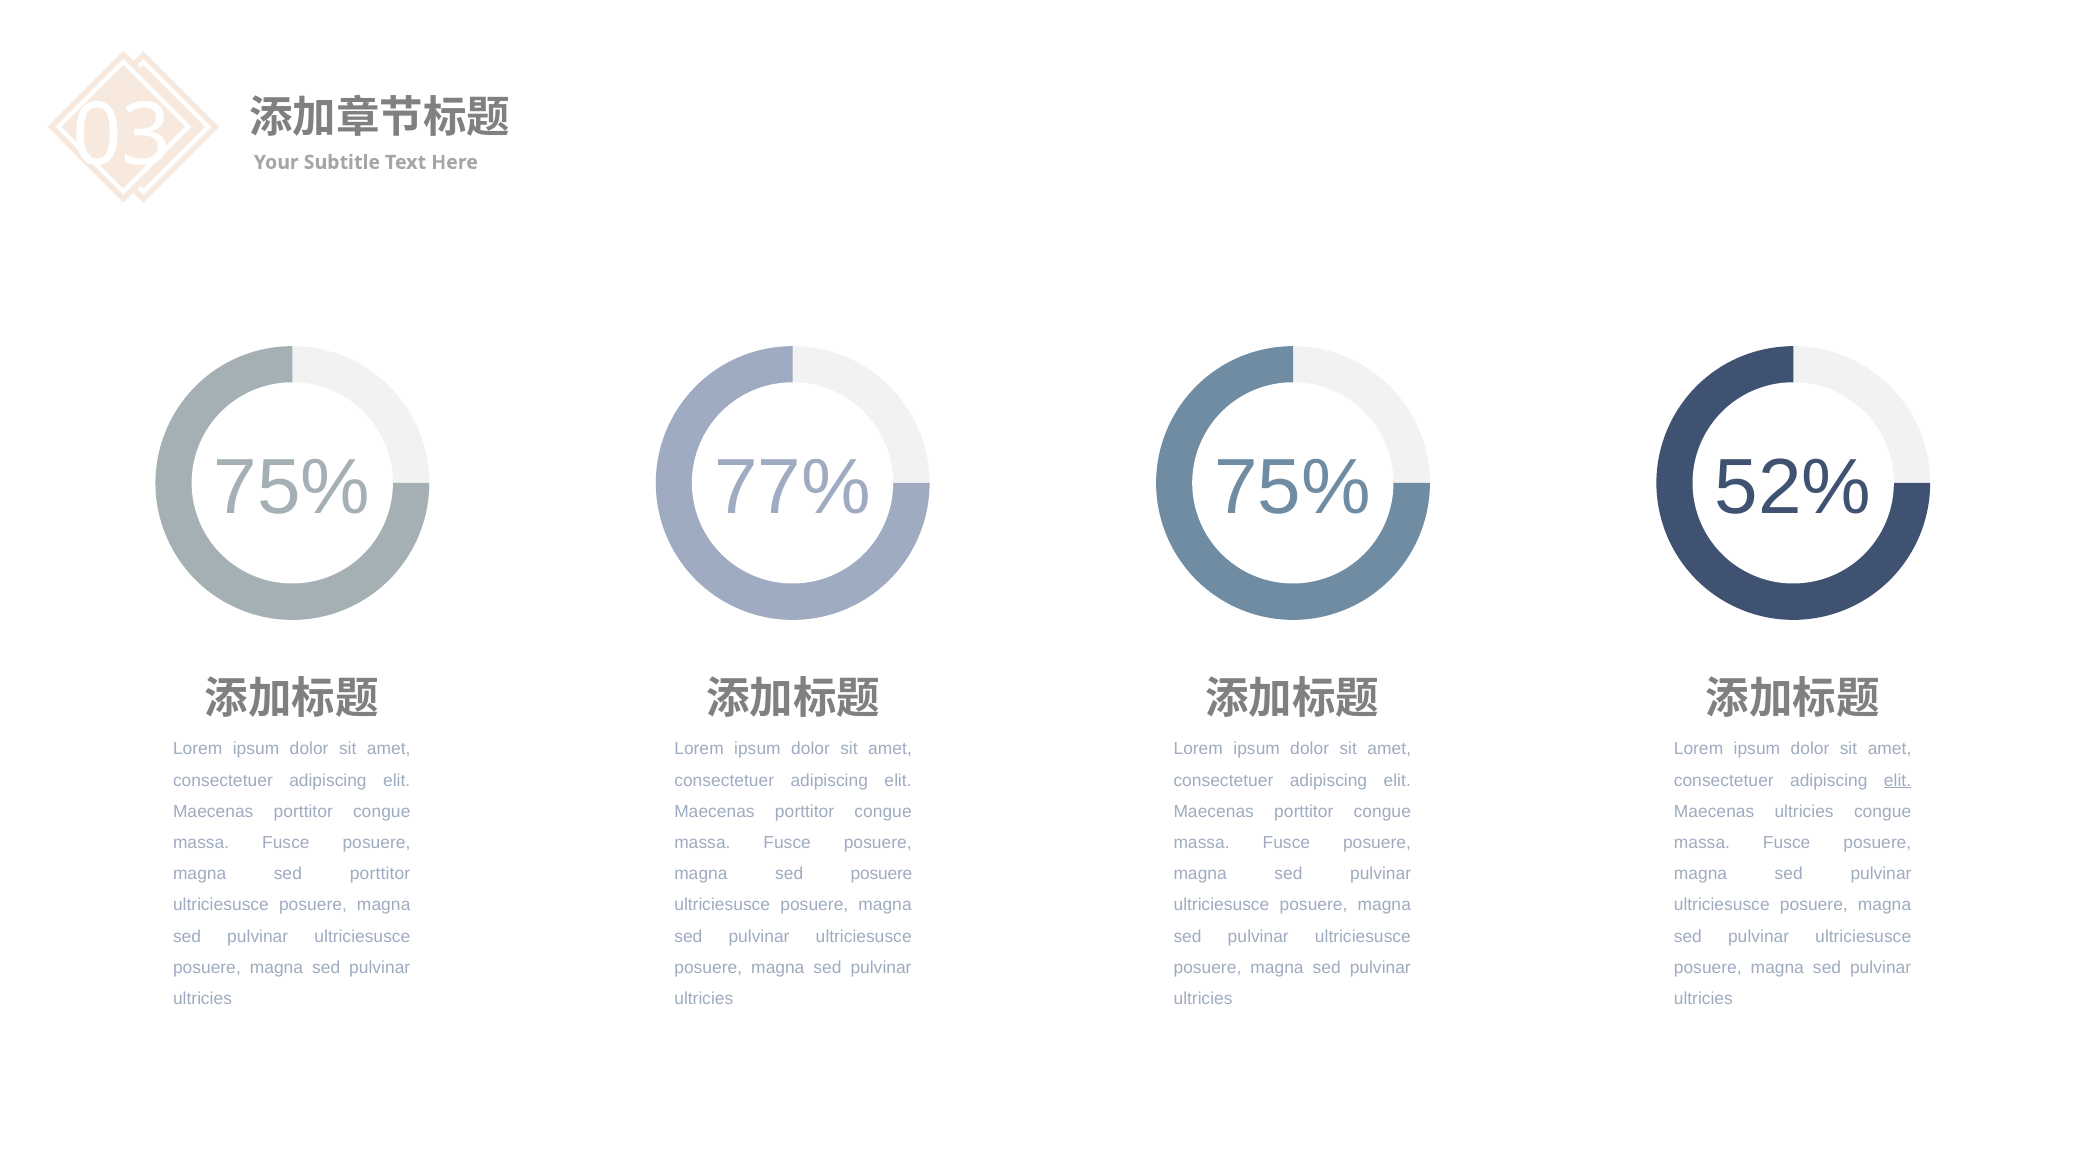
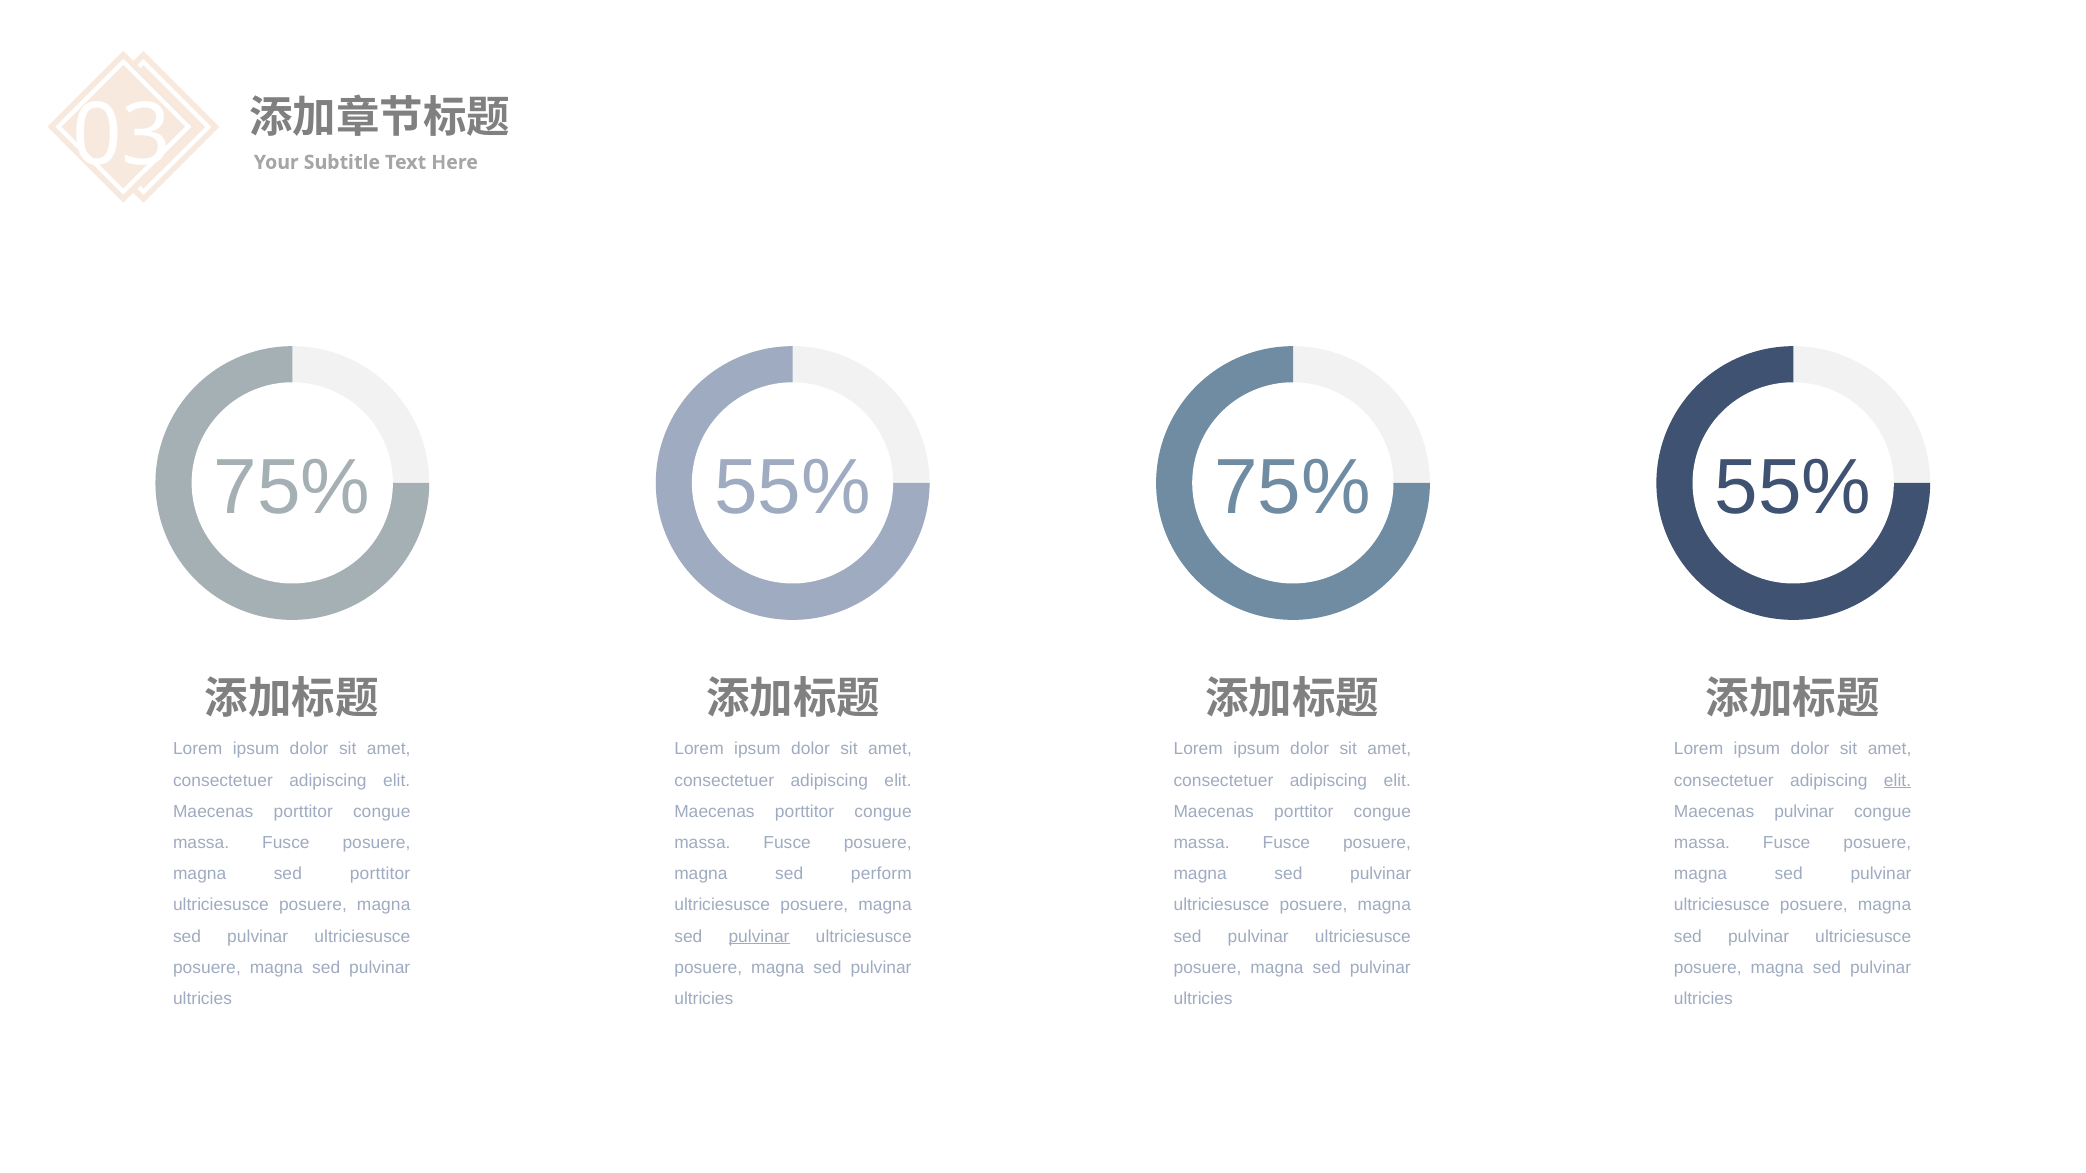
77%: 77% -> 55% (792, 488)
52%: 52% -> 55% (1793, 488)
Maecenas ultricies: ultricies -> pulvinar (1804, 812)
sed posuere: posuere -> perform (881, 874)
pulvinar underline: none -> present (759, 937)
